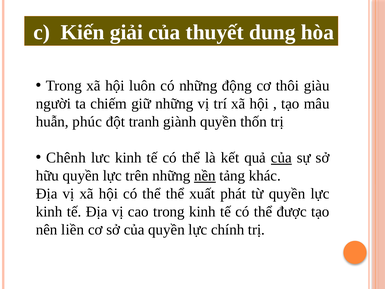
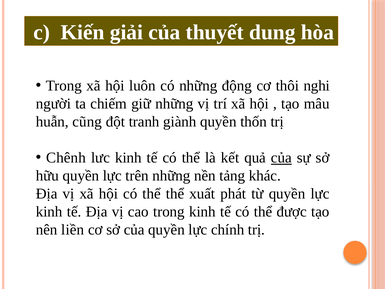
giàu: giàu -> nghi (317, 86)
phúc: phúc -> cũng (87, 122)
nền underline: present -> none (205, 176)
